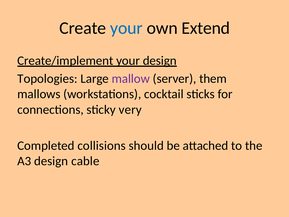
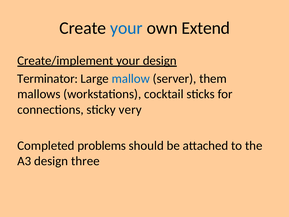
Topologies: Topologies -> Terminator (48, 79)
mallow colour: purple -> blue (131, 79)
collisions: collisions -> problems (102, 145)
cable: cable -> three (85, 161)
